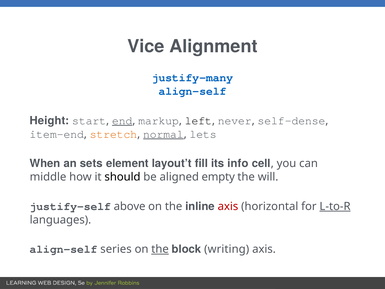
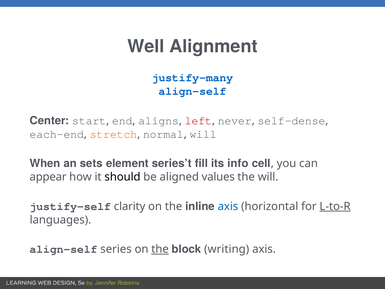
Vice: Vice -> Well (146, 46)
Height: Height -> Center (49, 120)
end underline: present -> none (122, 120)
markup: markup -> aligns (159, 120)
left colour: black -> red (198, 120)
item-end: item-end -> each-end (57, 134)
normal underline: present -> none (163, 134)
lets: lets -> will (203, 134)
layout’t: layout’t -> series’t (172, 163)
middle: middle -> appear (48, 177)
empty: empty -> values (218, 177)
above: above -> clarity (130, 206)
axis colour: red -> blue (228, 206)
